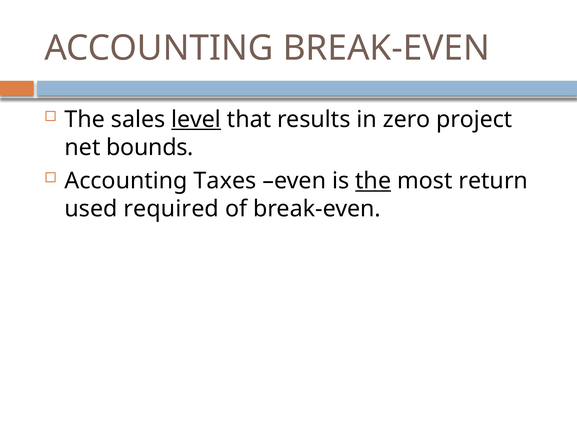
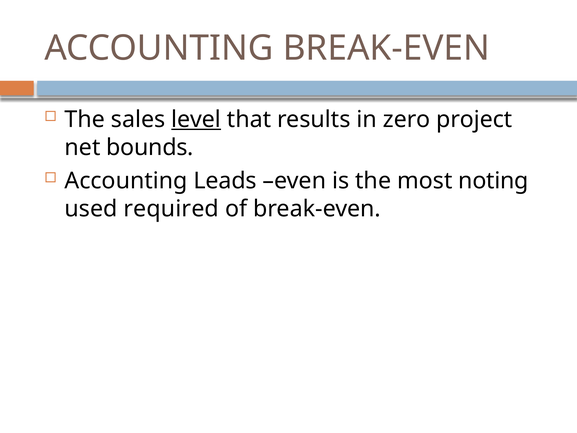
Taxes: Taxes -> Leads (225, 181)
the underline: present -> none (373, 181)
return: return -> noting (493, 181)
